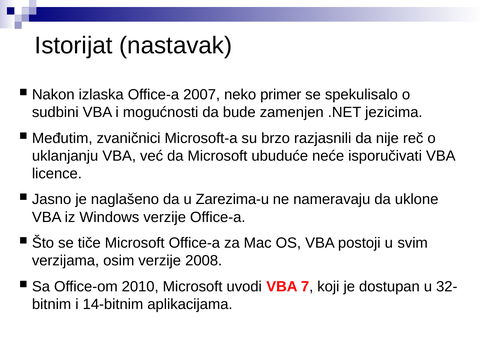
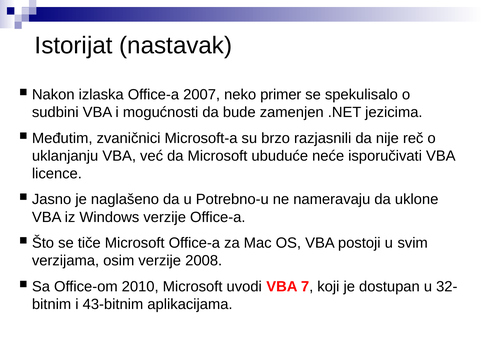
Zarezima-u: Zarezima-u -> Potrebno-u (232, 199)
14-bitnim: 14-bitnim -> 43-bitnim (113, 304)
